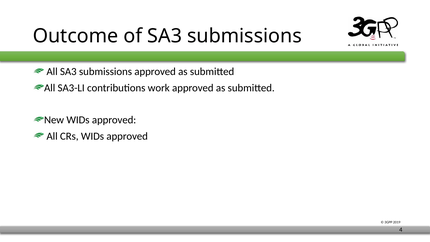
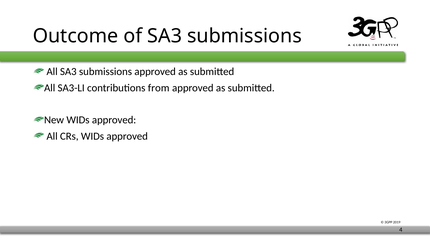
work: work -> from (159, 88)
